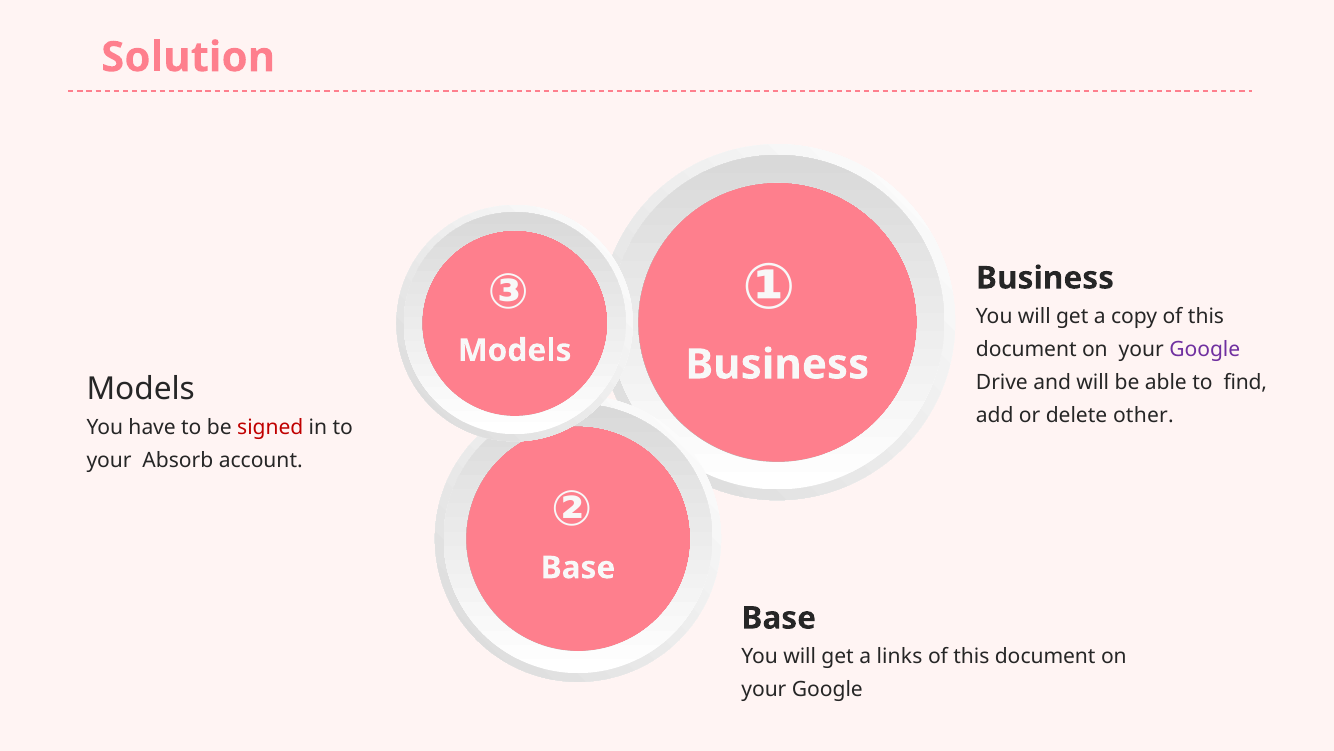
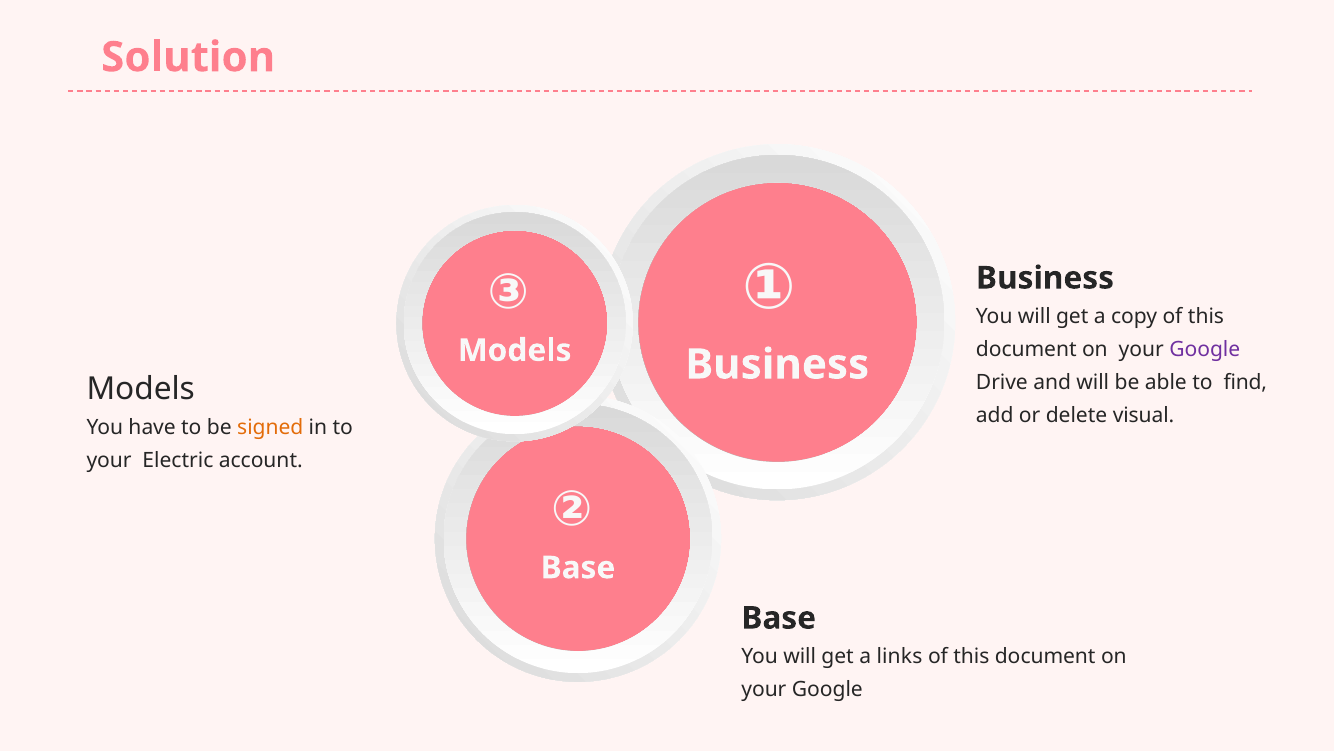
other: other -> visual (1143, 415)
signed colour: red -> orange (270, 427)
Absorb: Absorb -> Electric (178, 460)
